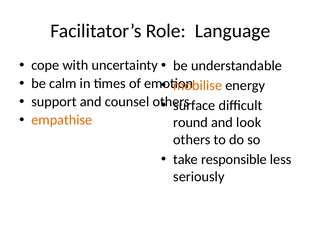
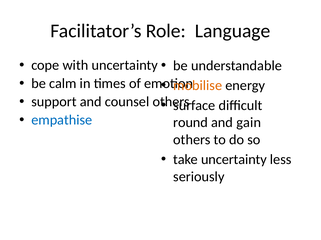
empathise colour: orange -> blue (62, 120)
look: look -> gain (249, 123)
take responsible: responsible -> uncertainty (234, 160)
